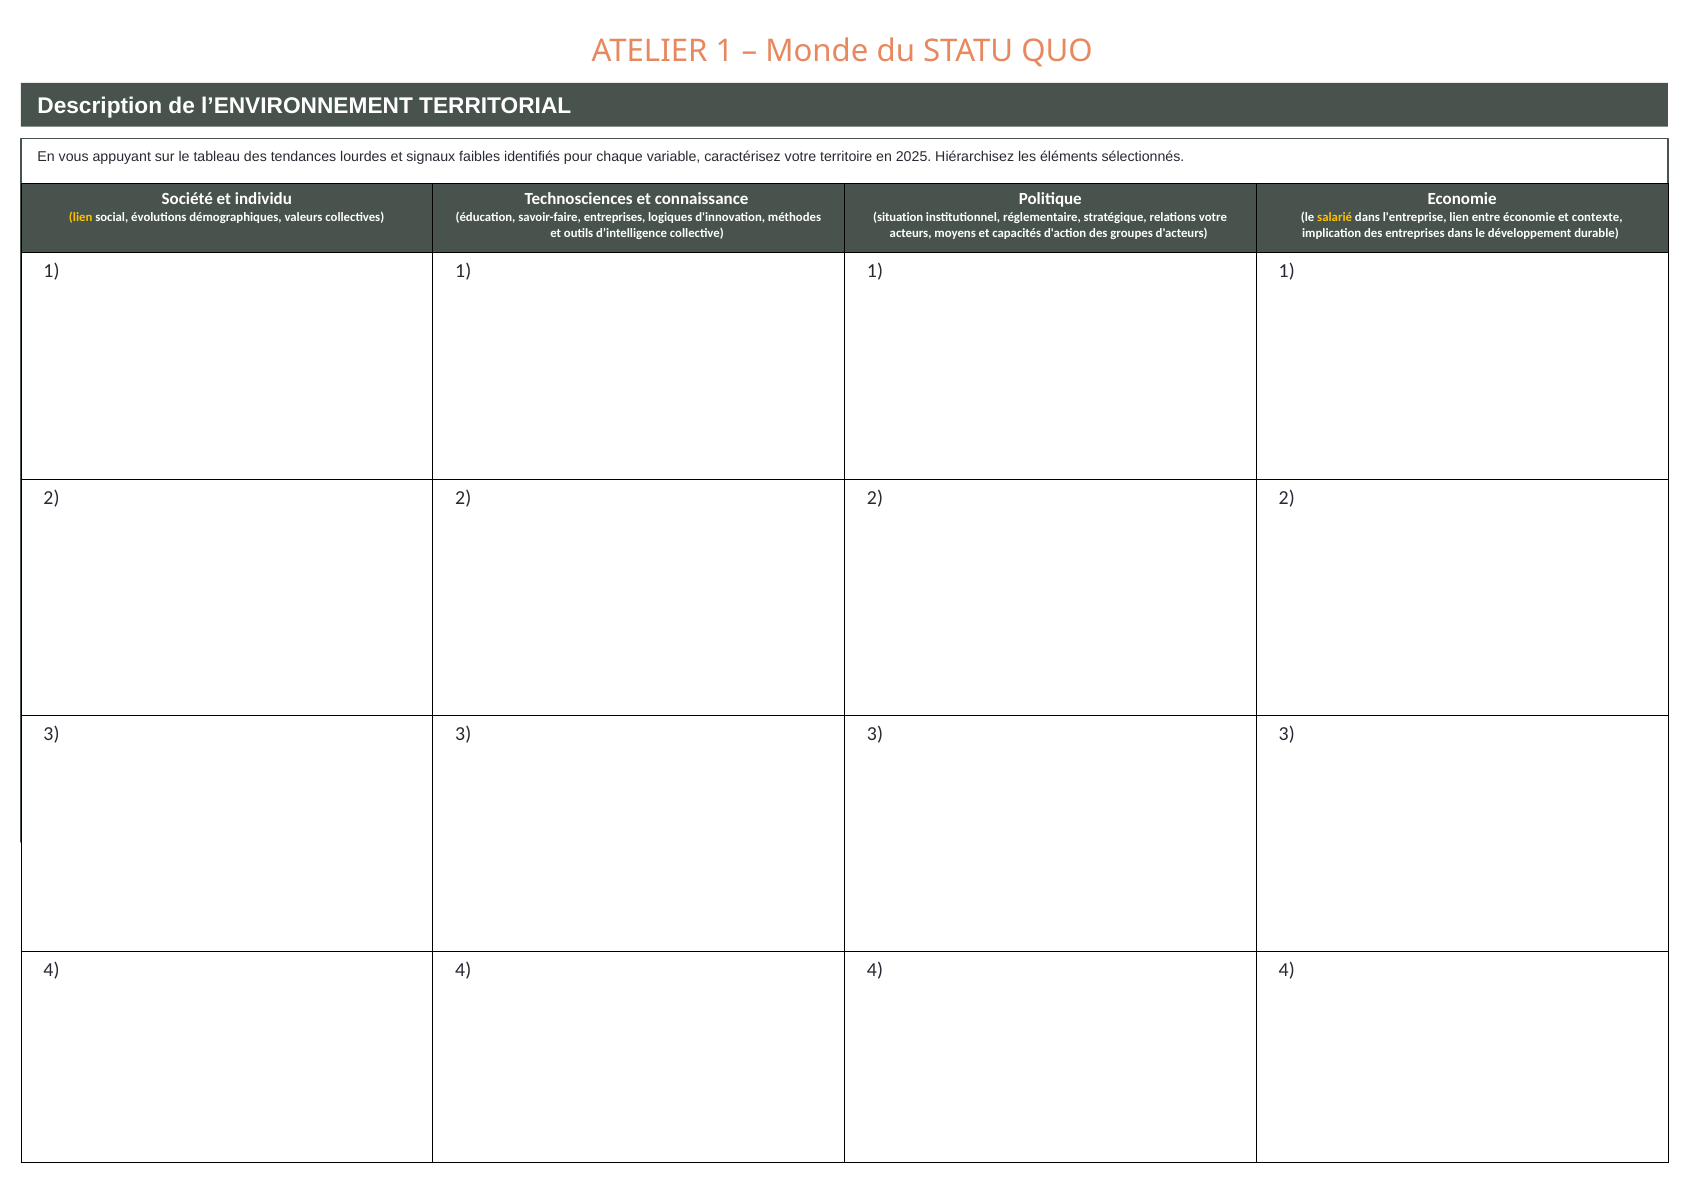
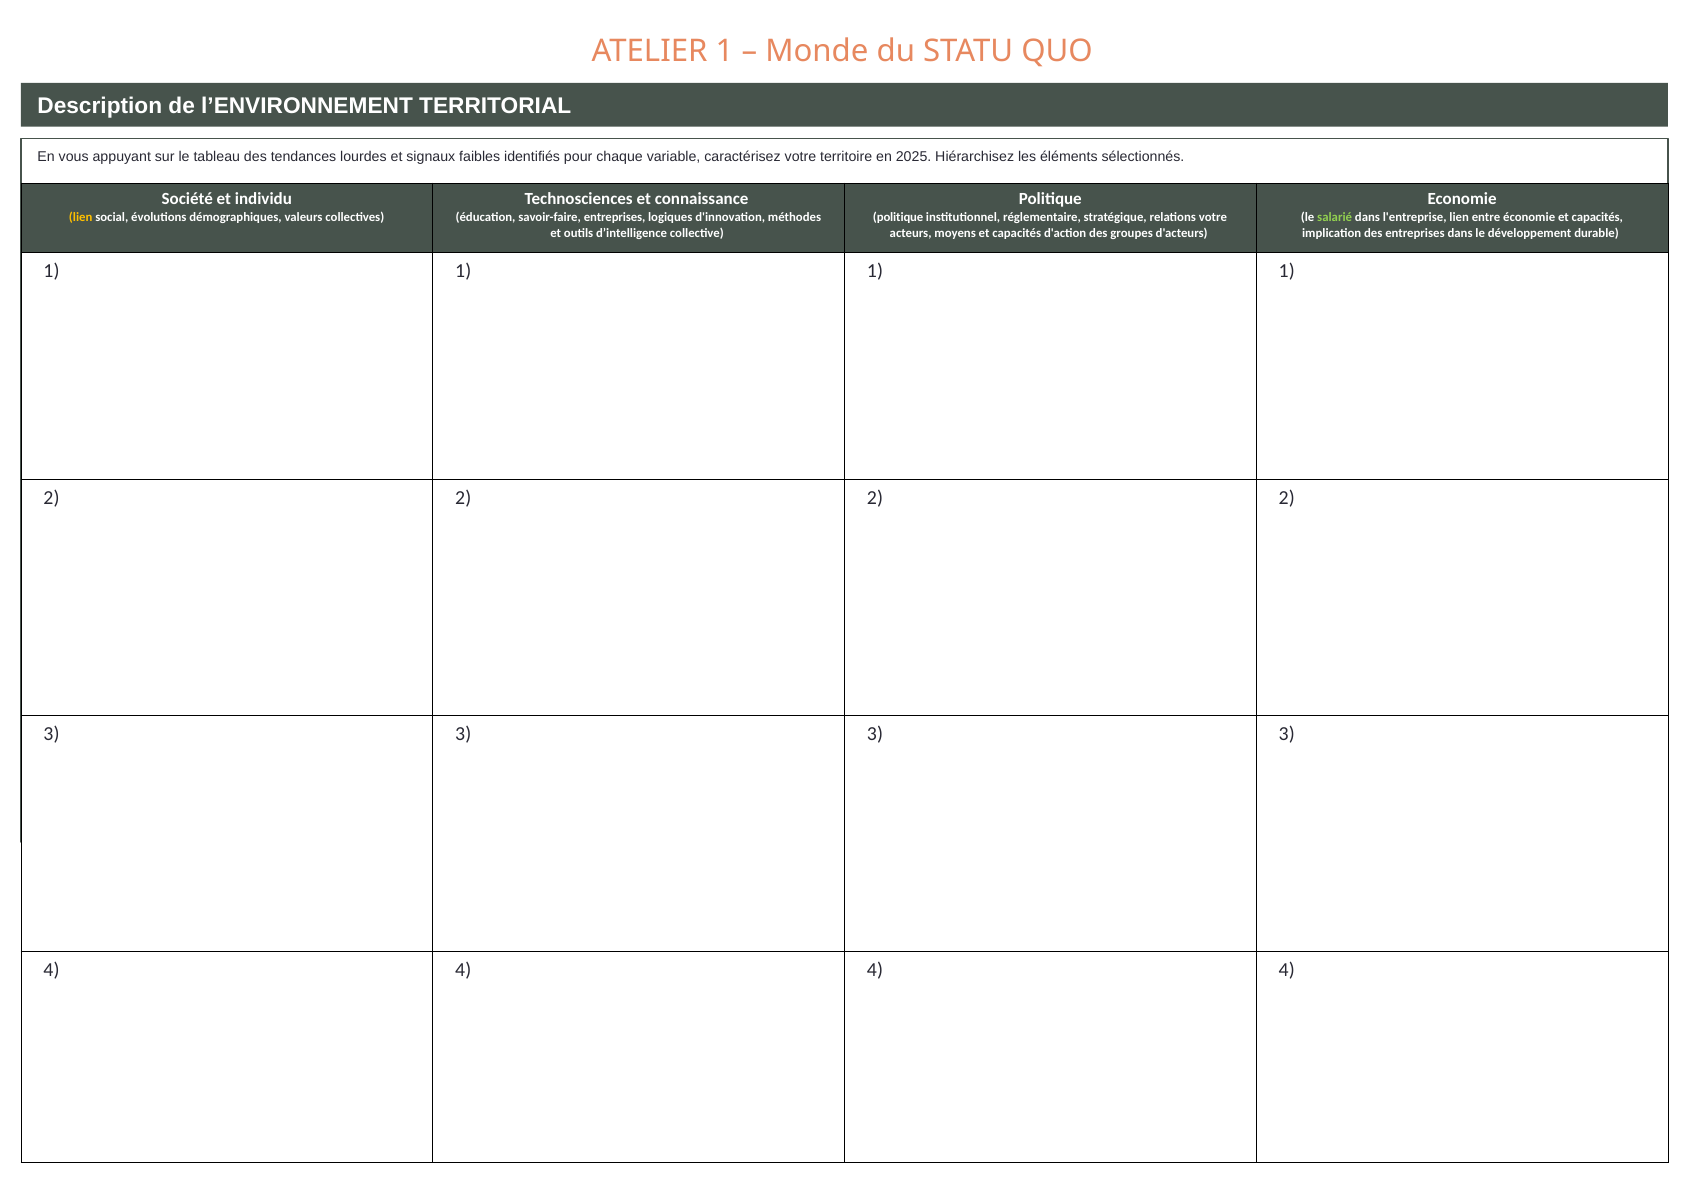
situation: situation -> politique (898, 217)
salarié colour: yellow -> light green (1335, 217)
économie et contexte: contexte -> capacités (1597, 217)
